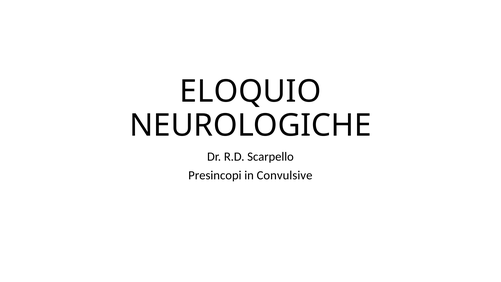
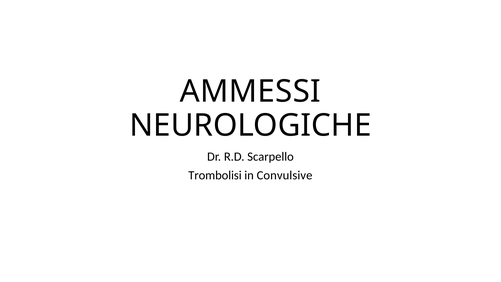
ELOQUIO: ELOQUIO -> AMMESSI (250, 91)
Presincopi: Presincopi -> Trombolisi (215, 175)
